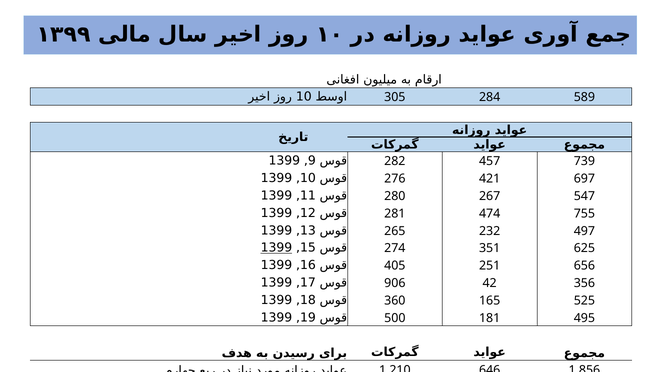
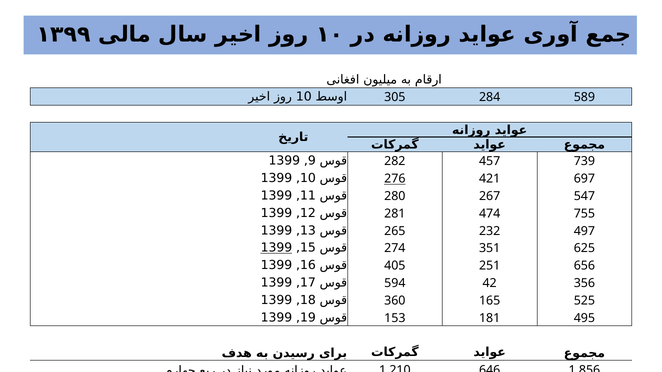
276 underline: none -> present (395, 179)
906: 906 -> 594 (395, 283)
500: 500 -> 153 (395, 318)
